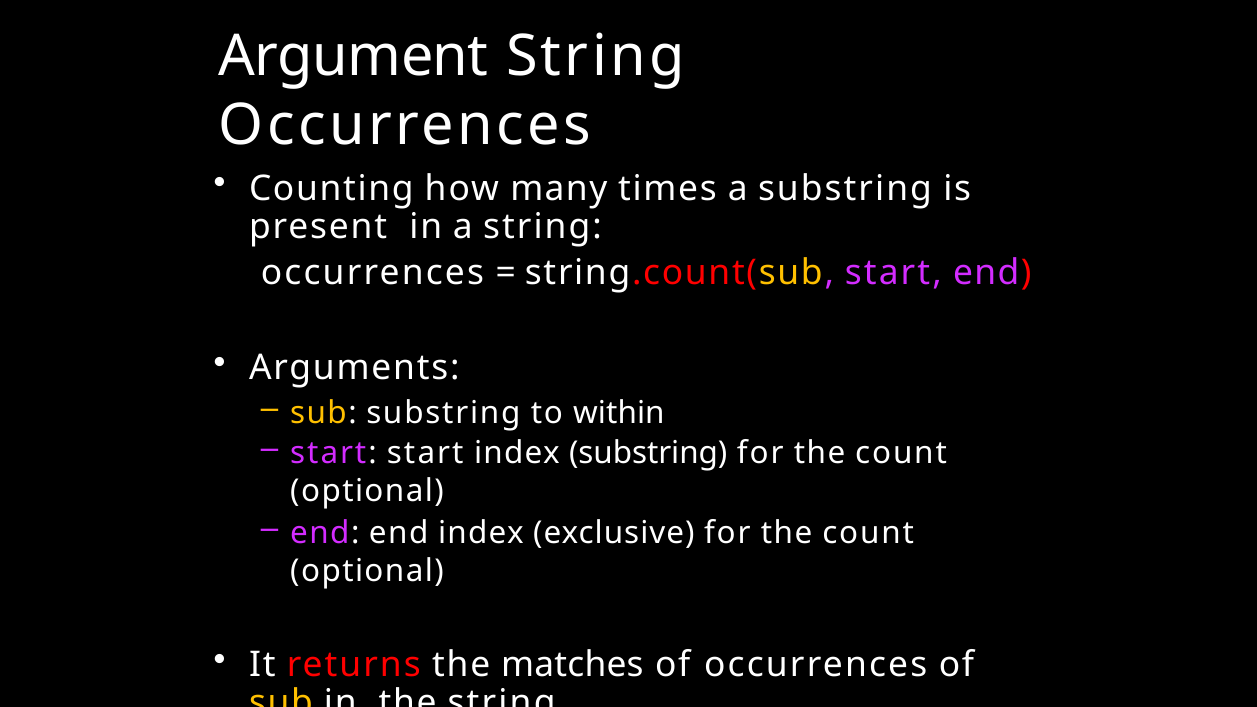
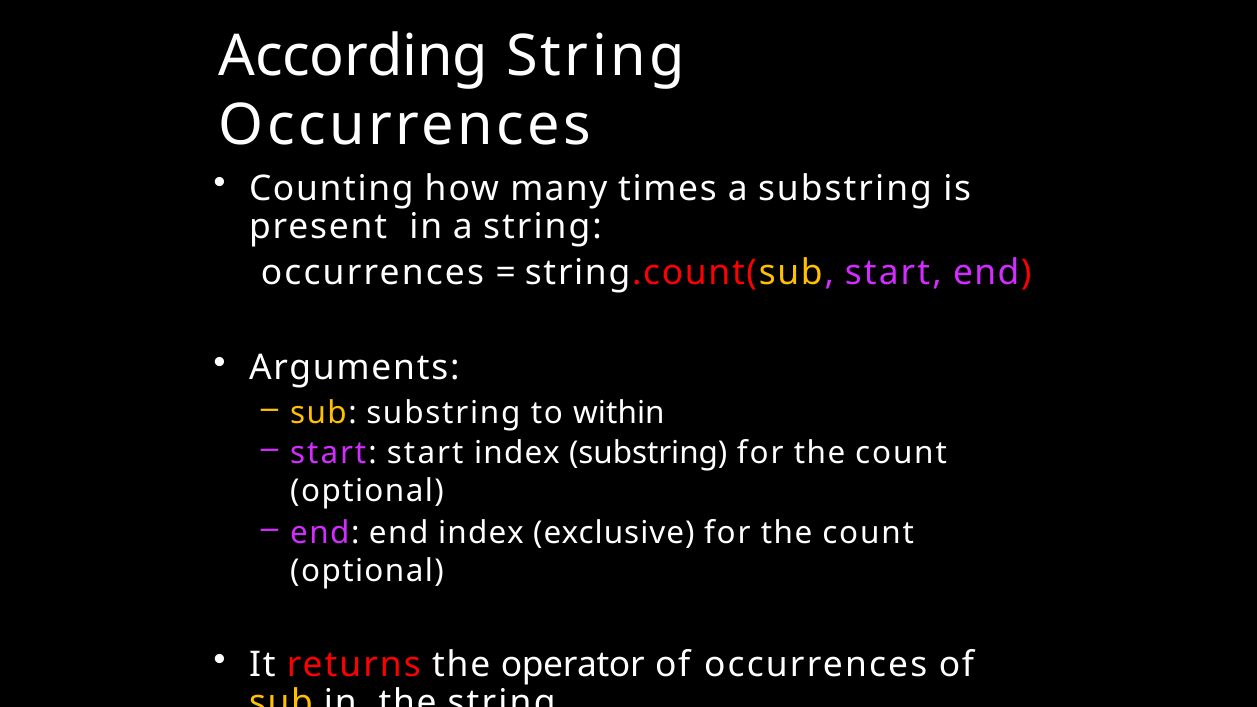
Argument: Argument -> According (353, 56)
matches: matches -> operator (573, 665)
